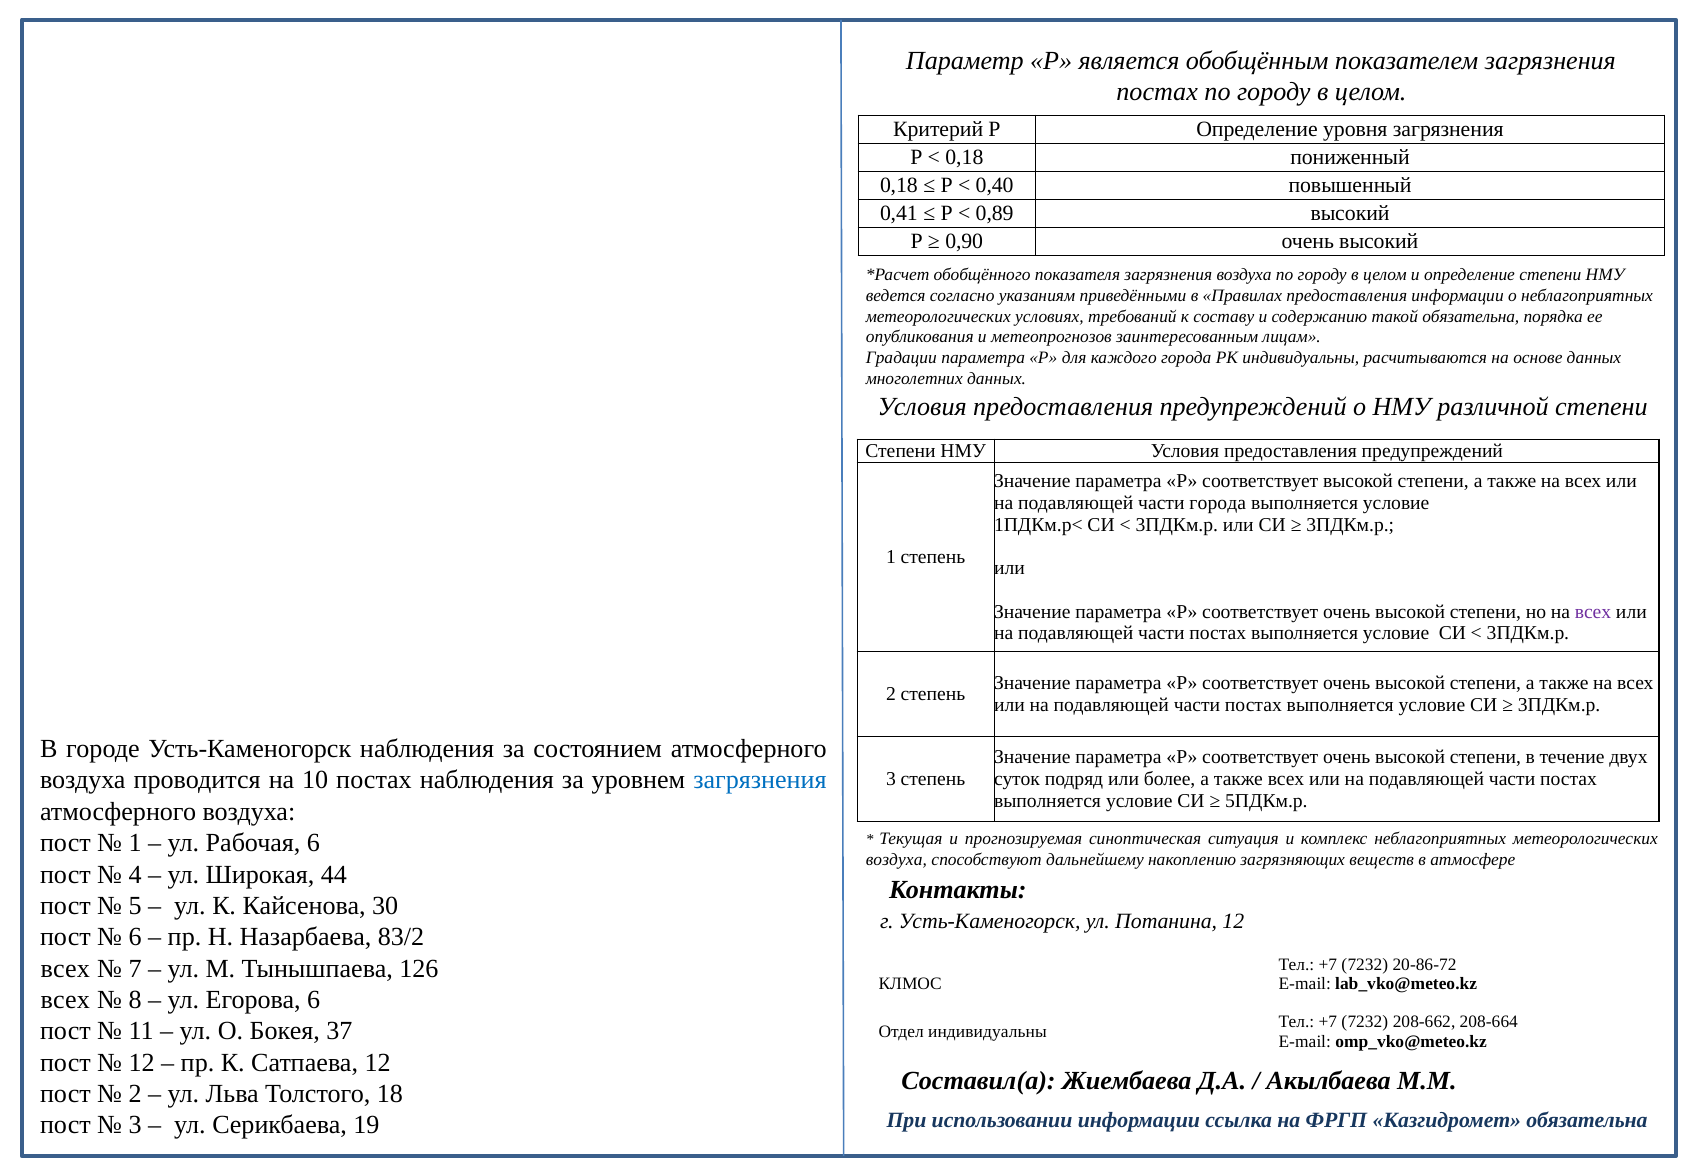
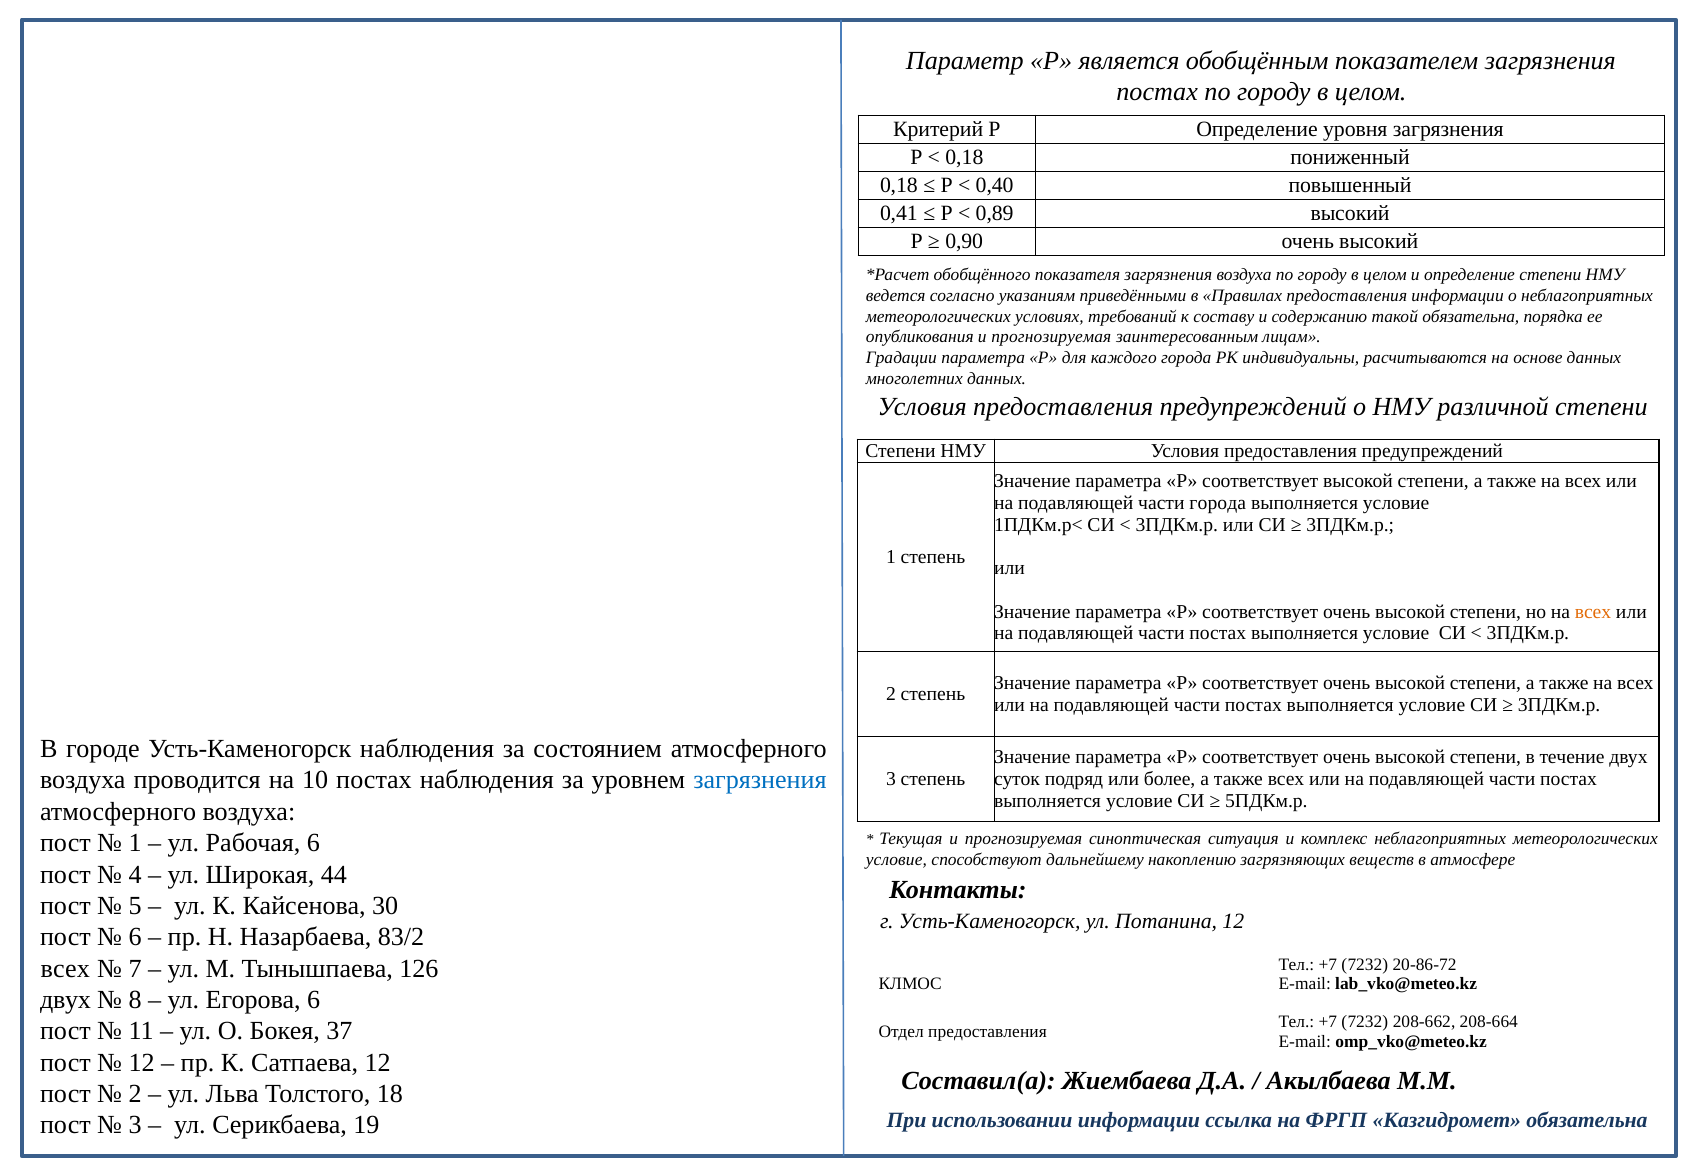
опубликования и метеопрогнозов: метеопрогнозов -> прогнозируемая (1051, 337)
всех colour: purple -> orange (1593, 611)
воздуха: воздуха -> условие (896, 860)
всех: всех -> двух (66, 999)
Отдел индивидуальны: индивидуальны -> предоставления (987, 1031)
